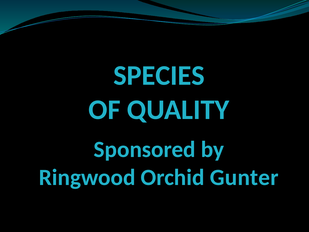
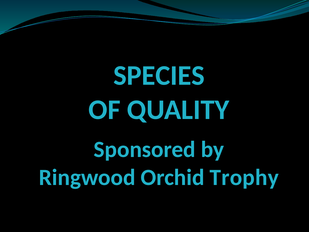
Gunter: Gunter -> Trophy (244, 177)
